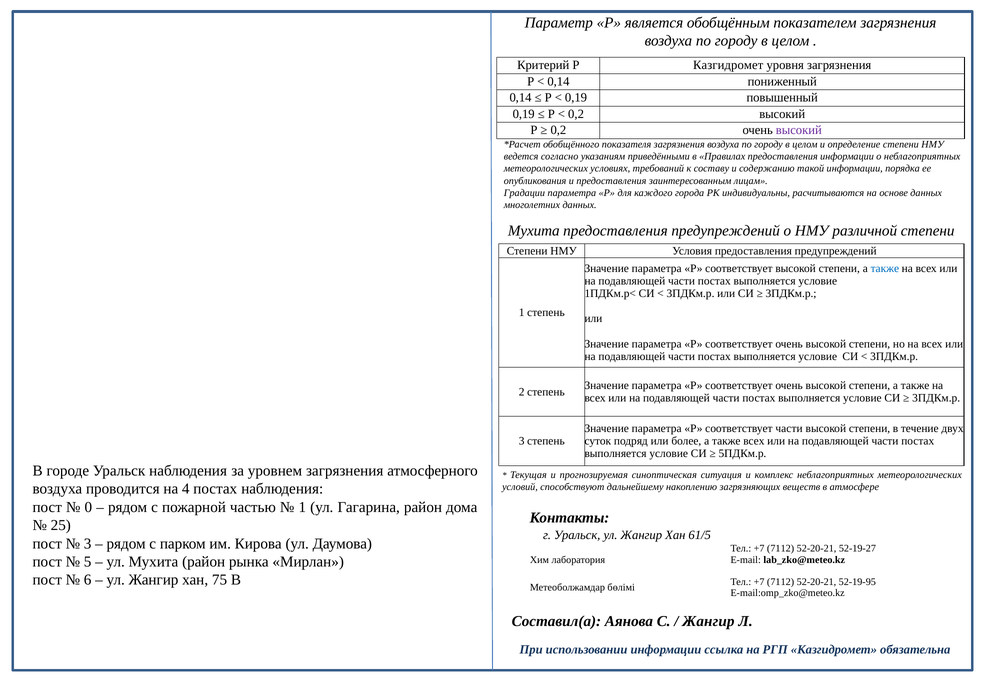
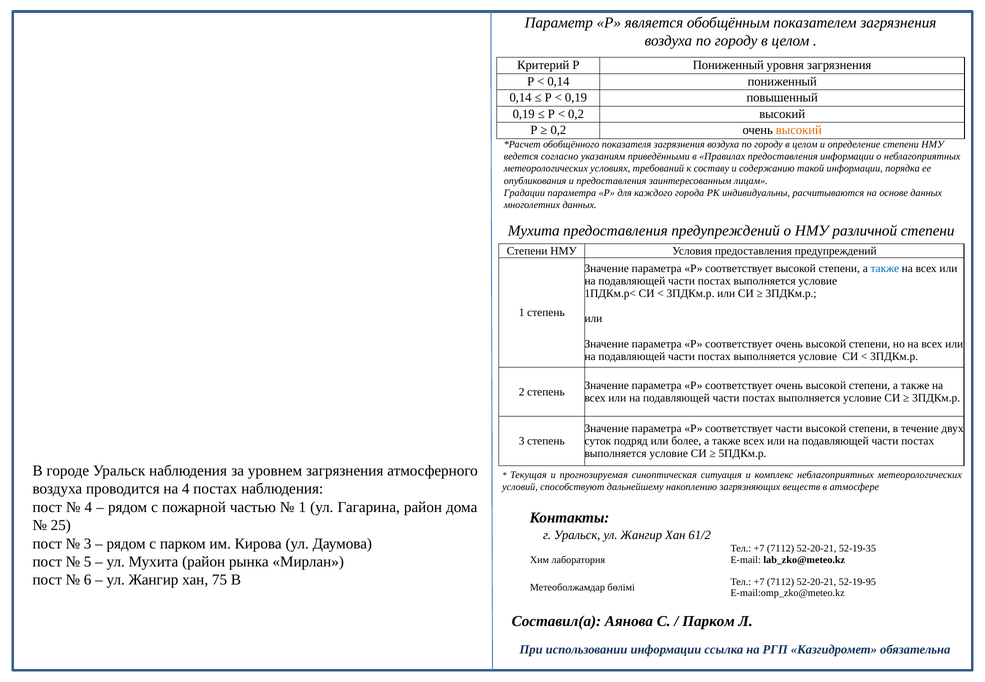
Р Казгидромет: Казгидромет -> Пониженный (728, 65)
высокий colour: purple -> orange (799, 130)
0: 0 -> 4 (88, 507)
61/5: 61/5 -> 61/2 (700, 535)
52-19-27: 52-19-27 -> 52-19-35 (857, 549)
Жангир: Жангир -> Парком (709, 621)
